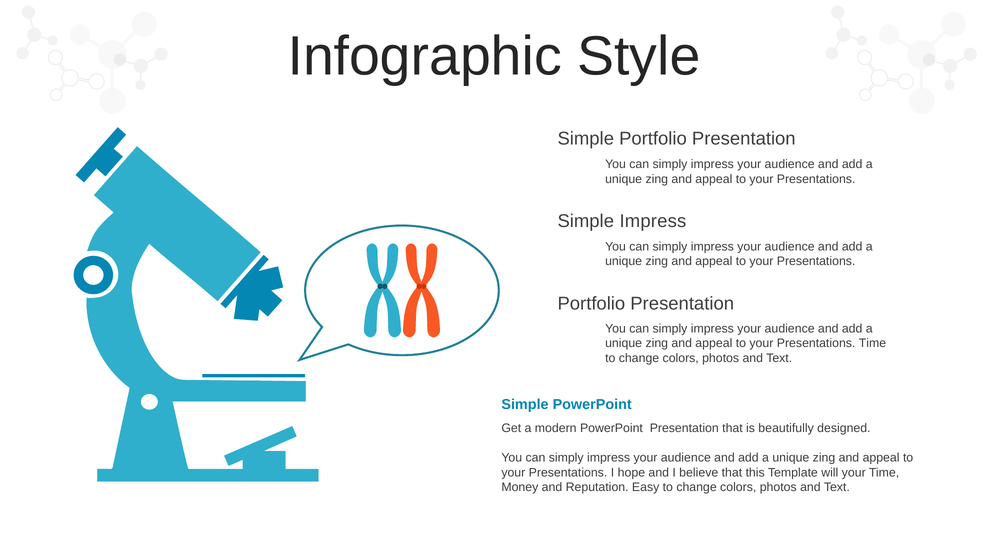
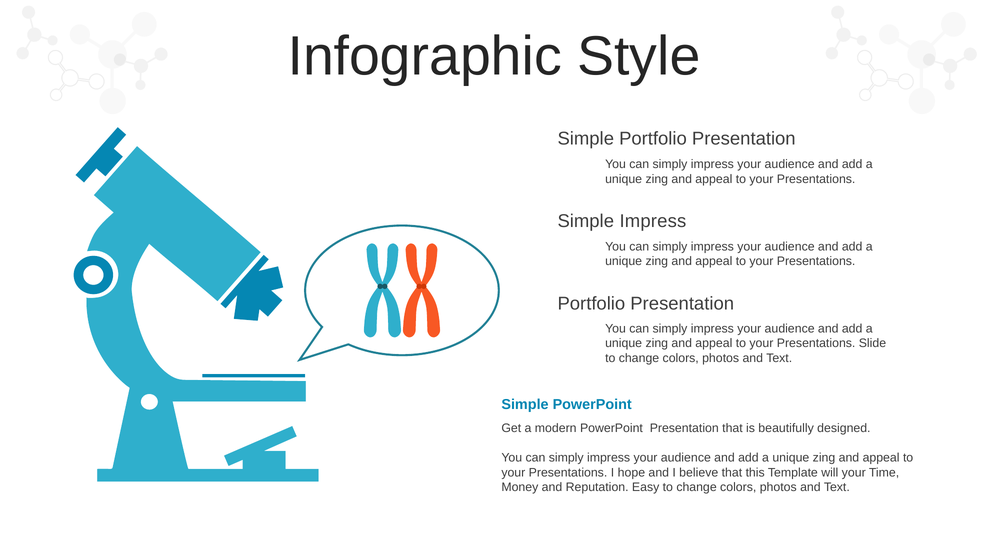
Presentations Time: Time -> Slide (872, 344)
